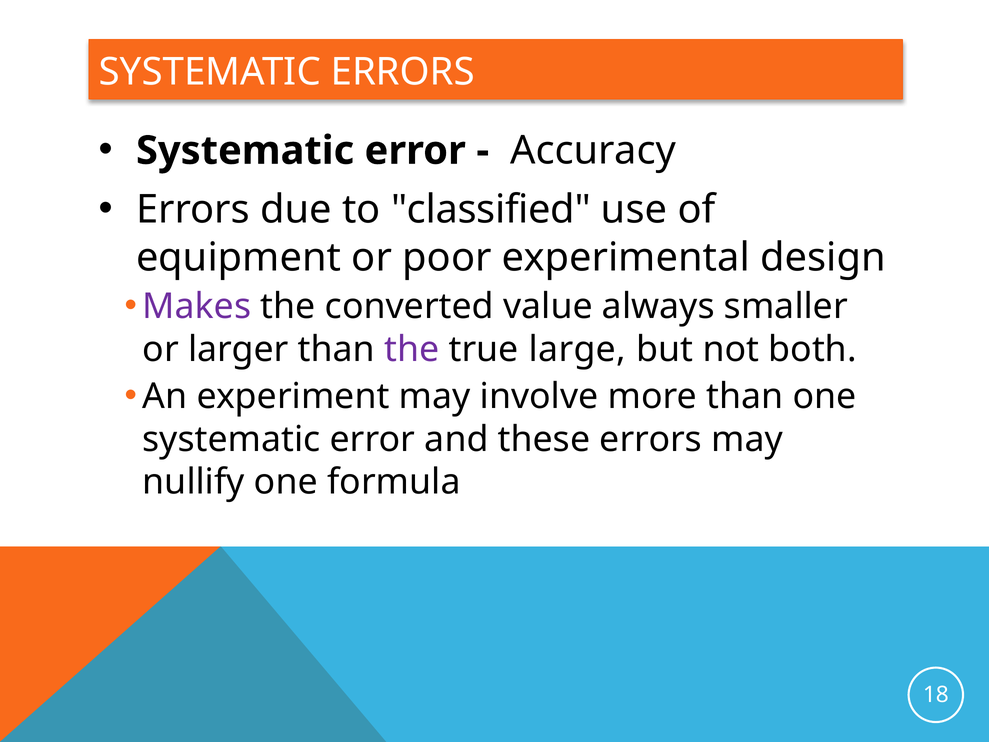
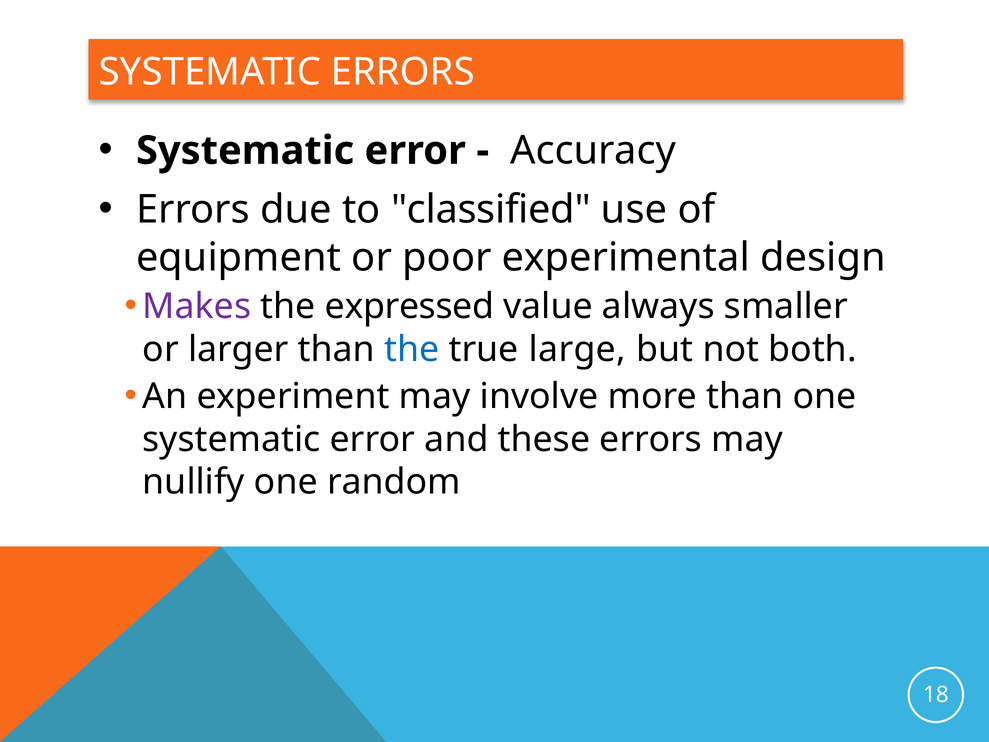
converted: converted -> expressed (410, 306)
the colour: purple -> blue (412, 349)
formula: formula -> random (394, 482)
